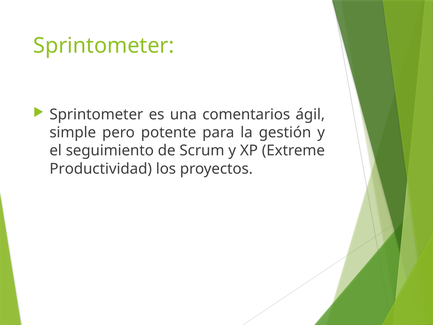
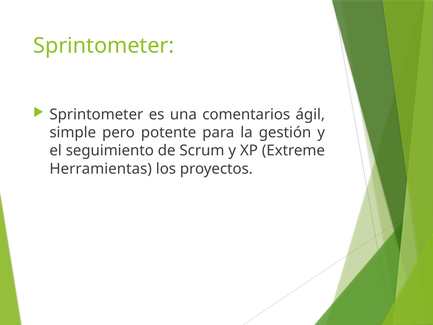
Productividad: Productividad -> Herramientas (101, 169)
